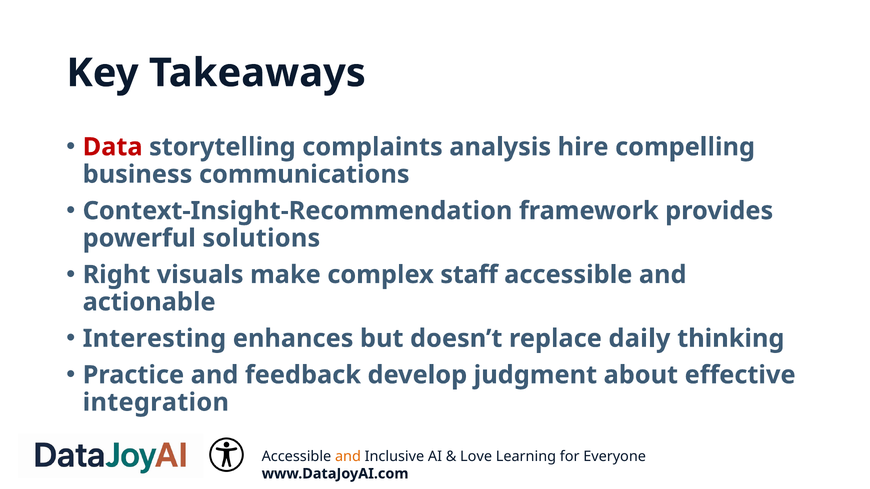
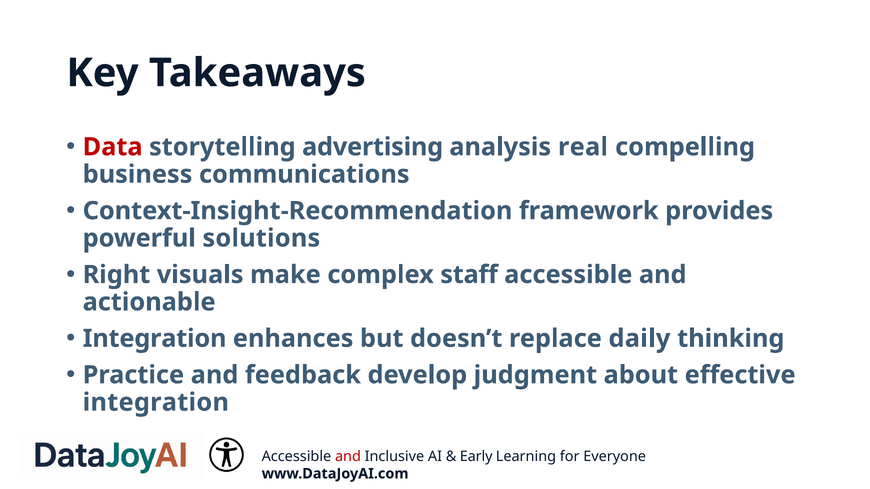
complaints: complaints -> advertising (373, 147)
hire: hire -> real (583, 147)
Interesting: Interesting -> Integration (155, 339)
and colour: orange -> red (348, 457)
Love: Love -> Early (476, 457)
